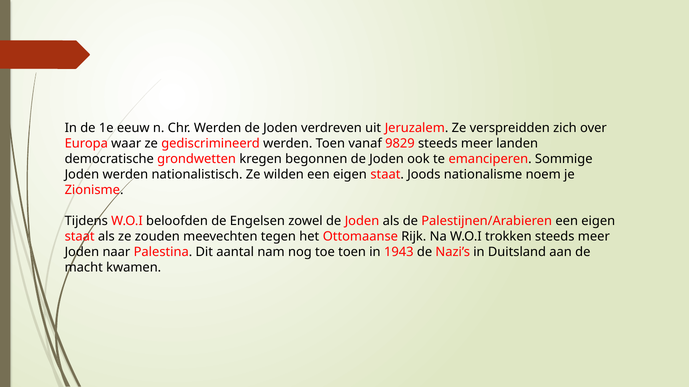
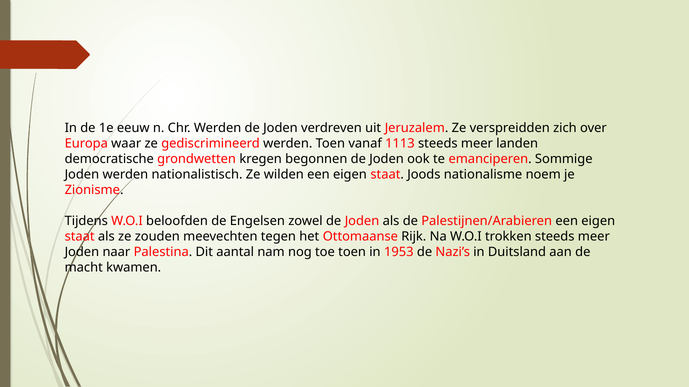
9829: 9829 -> 1113 (400, 144)
1943: 1943 -> 1953 (399, 252)
